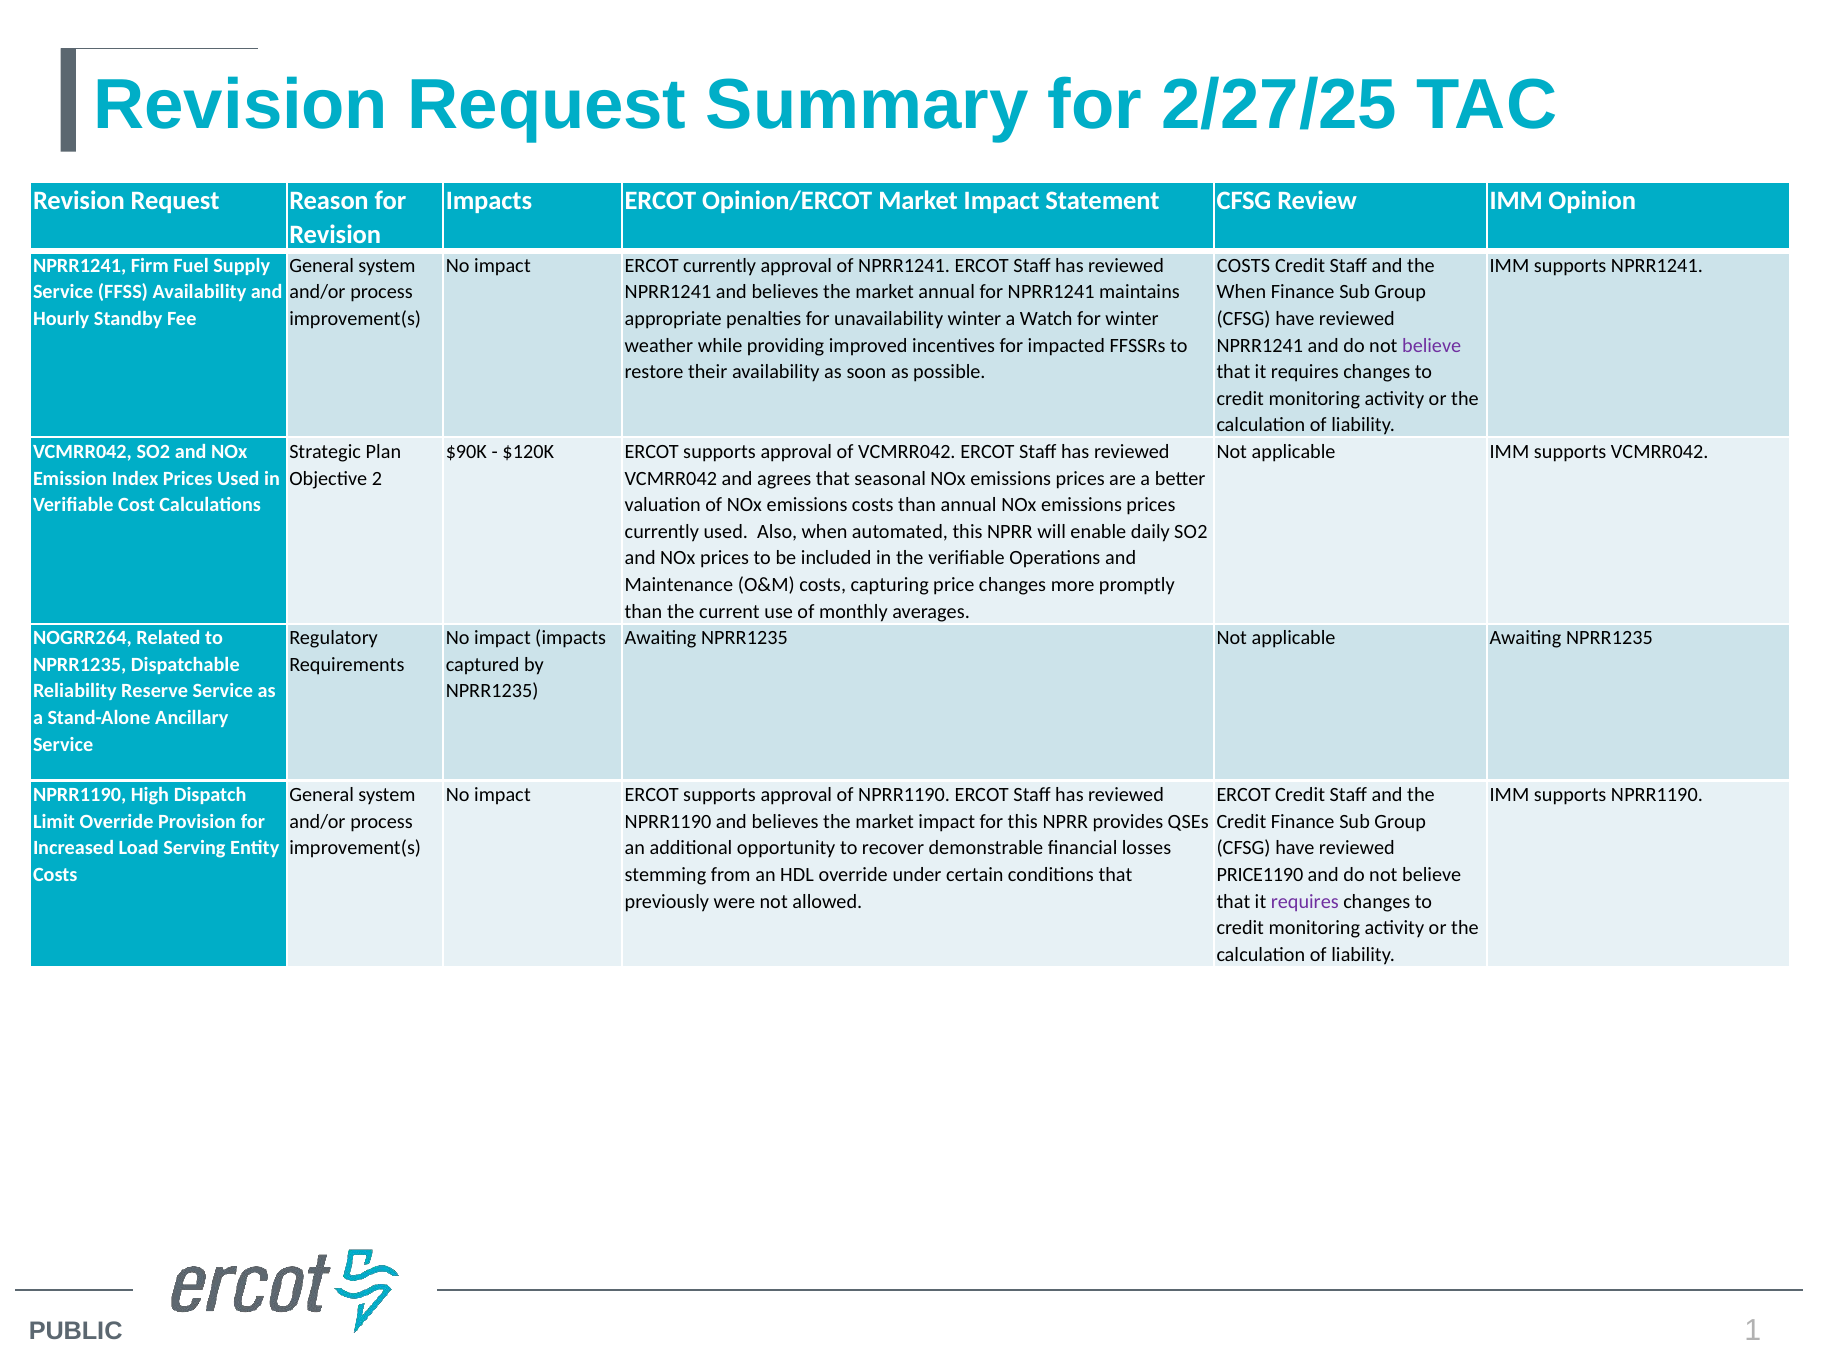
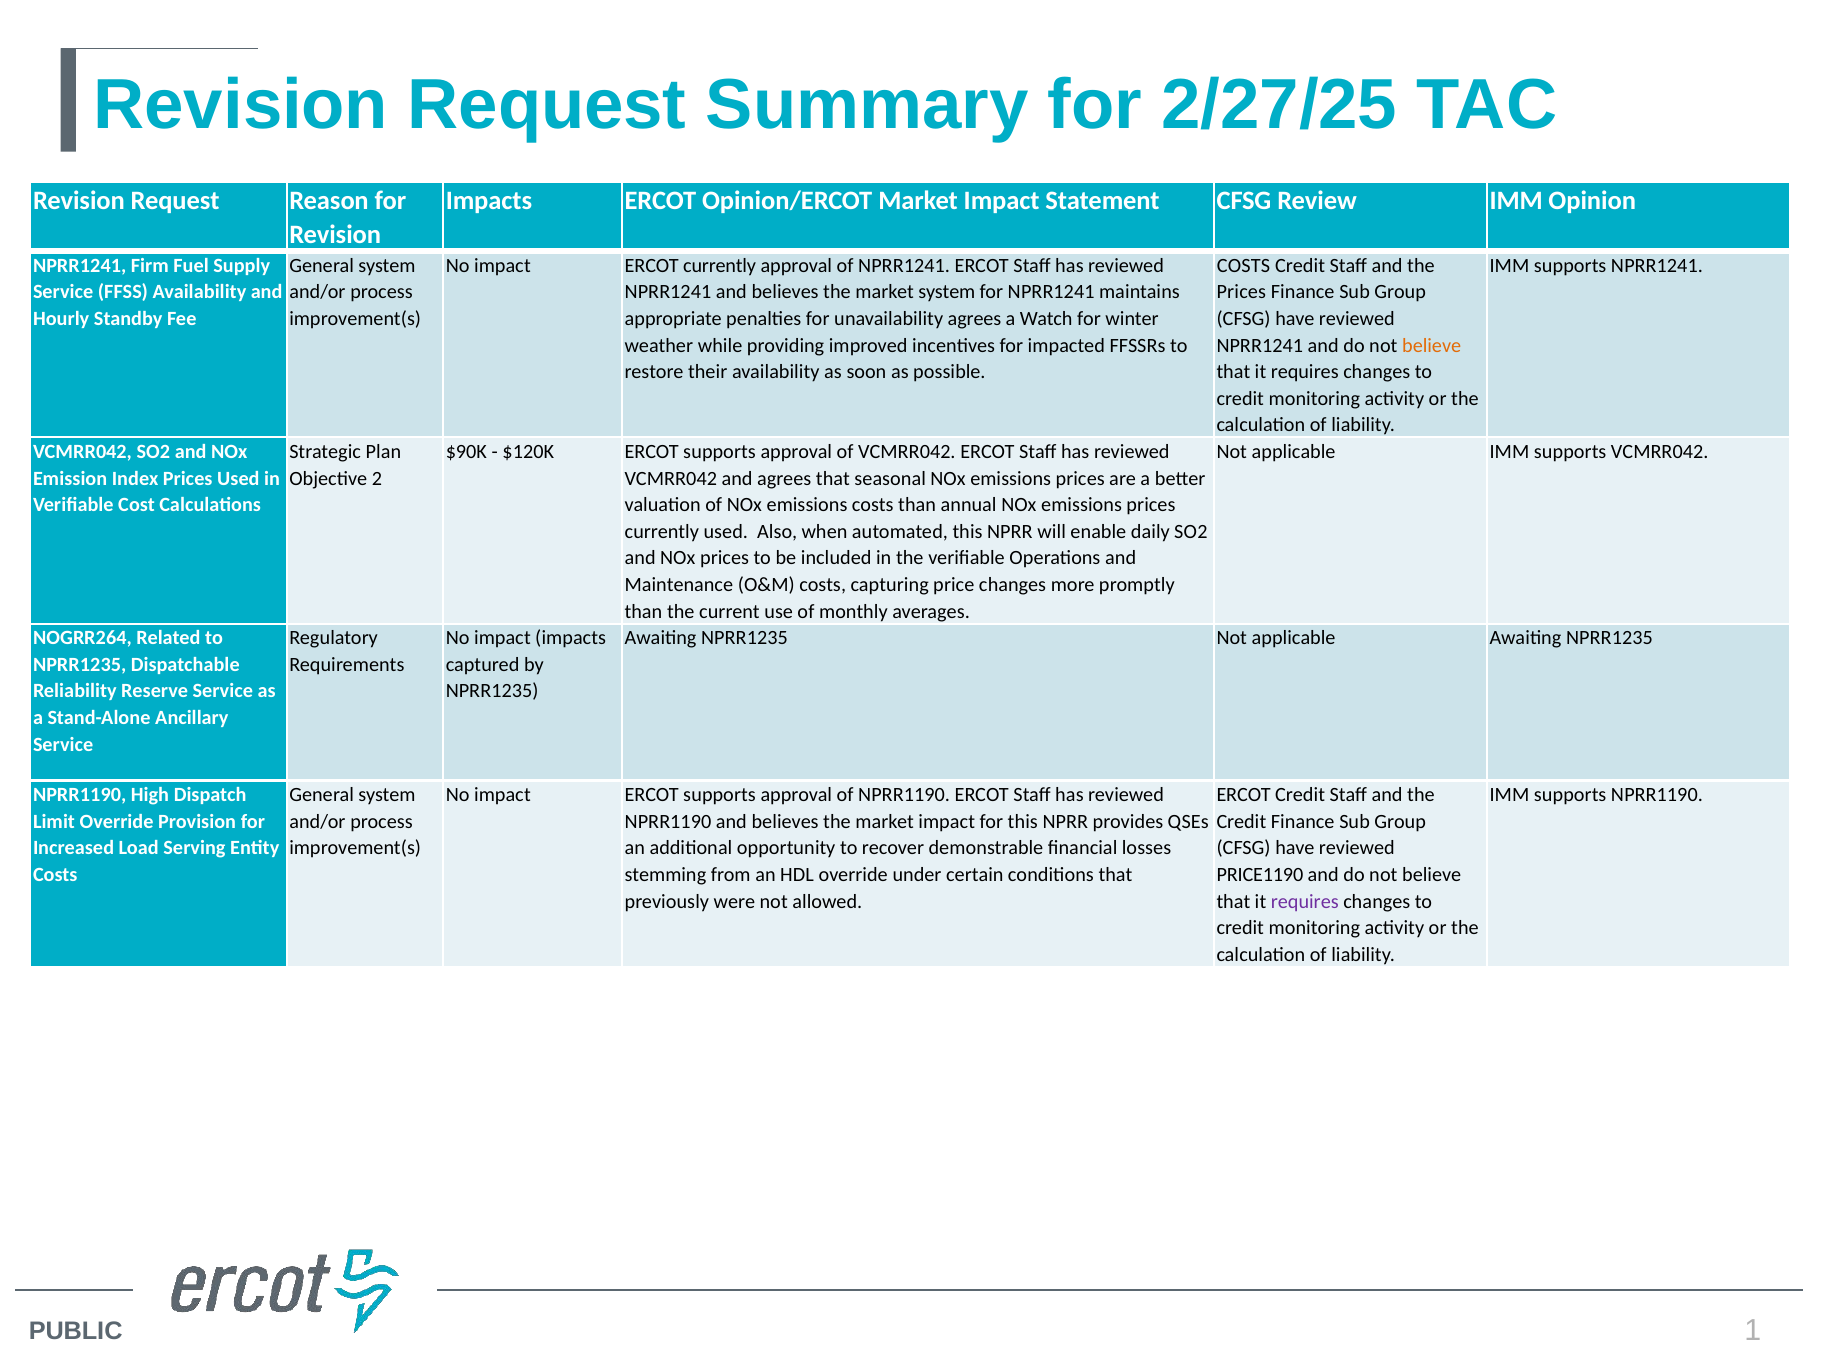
market annual: annual -> system (947, 292)
When: When -> Prices (1241, 292)
unavailability winter: winter -> agrees (975, 319)
believe colour: purple -> orange (1432, 345)
